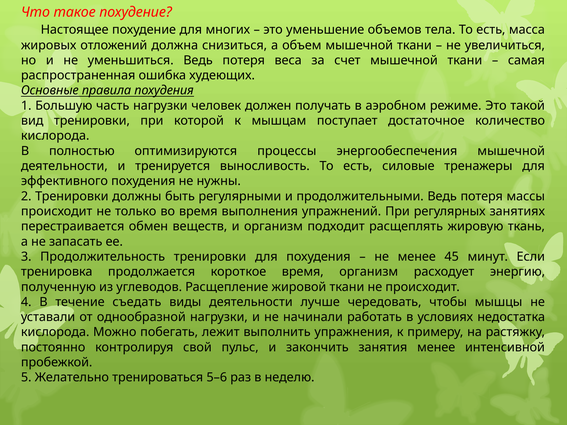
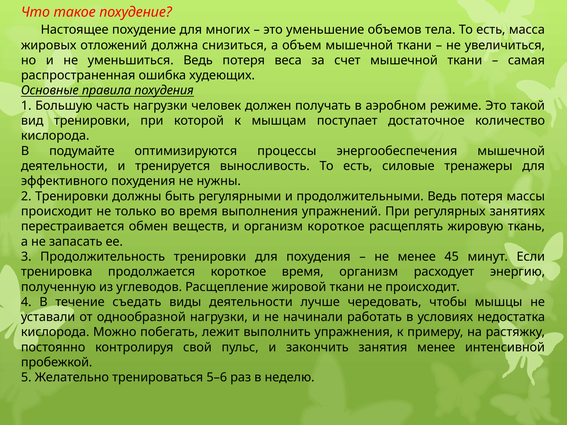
полностью: полностью -> подумайте (82, 151)
организм подходит: подходит -> короткое (336, 227)
